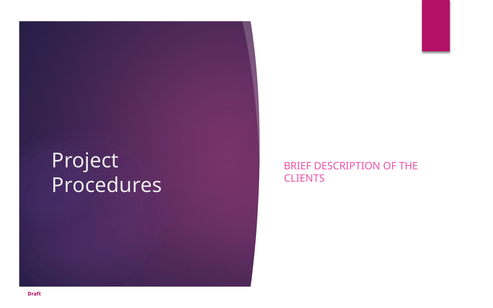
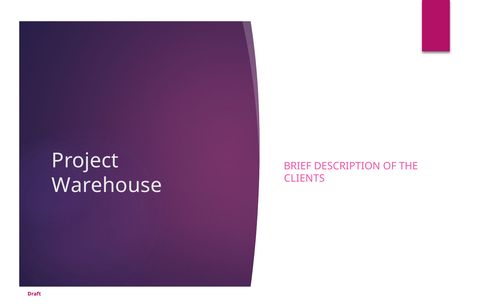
Procedures: Procedures -> Warehouse (107, 185)
